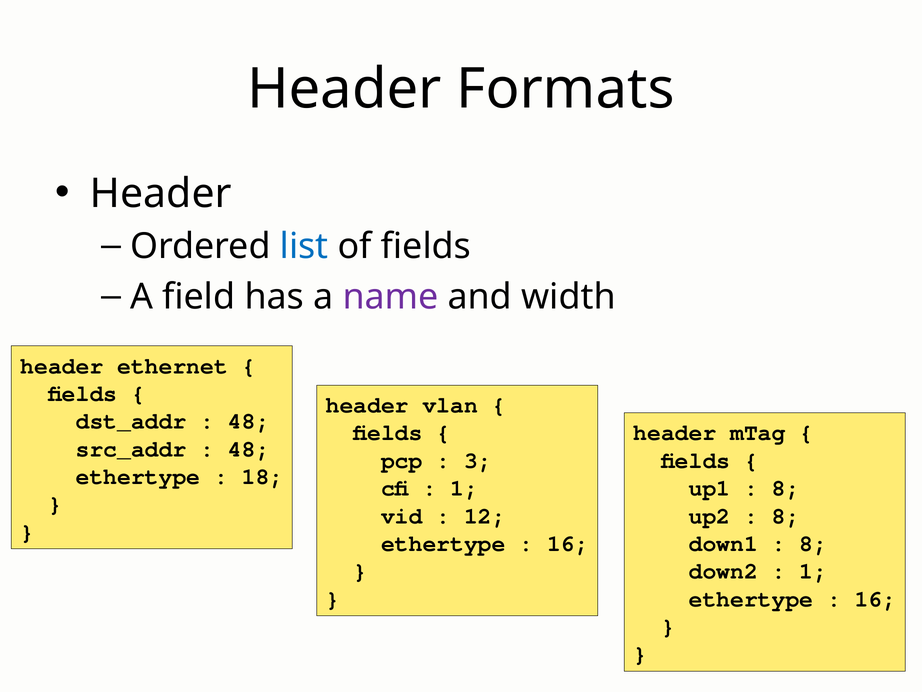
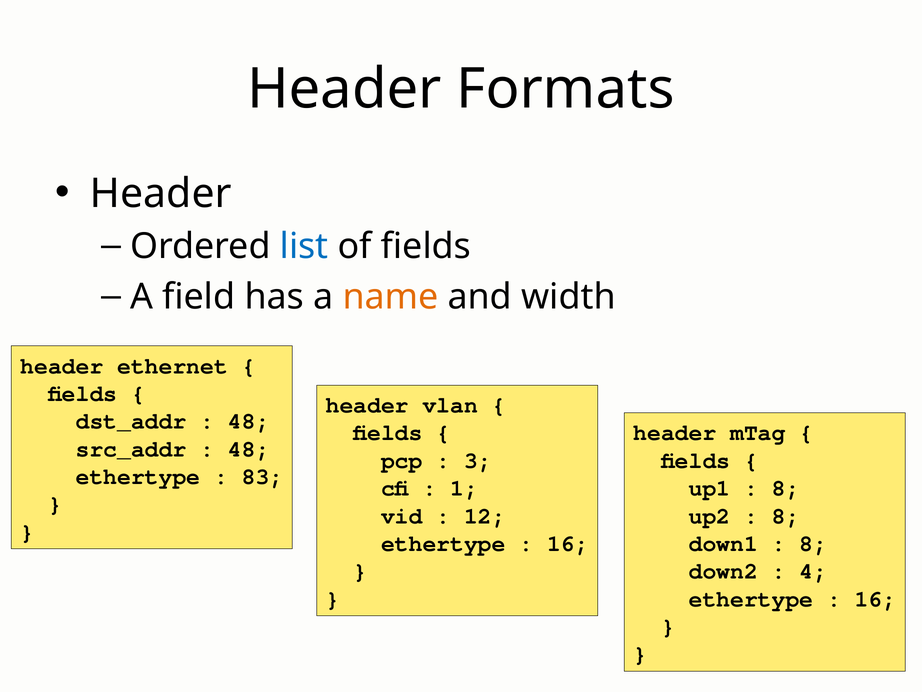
name colour: purple -> orange (391, 297)
18: 18 -> 83 (262, 476)
1: 1 -> 4 (813, 571)
